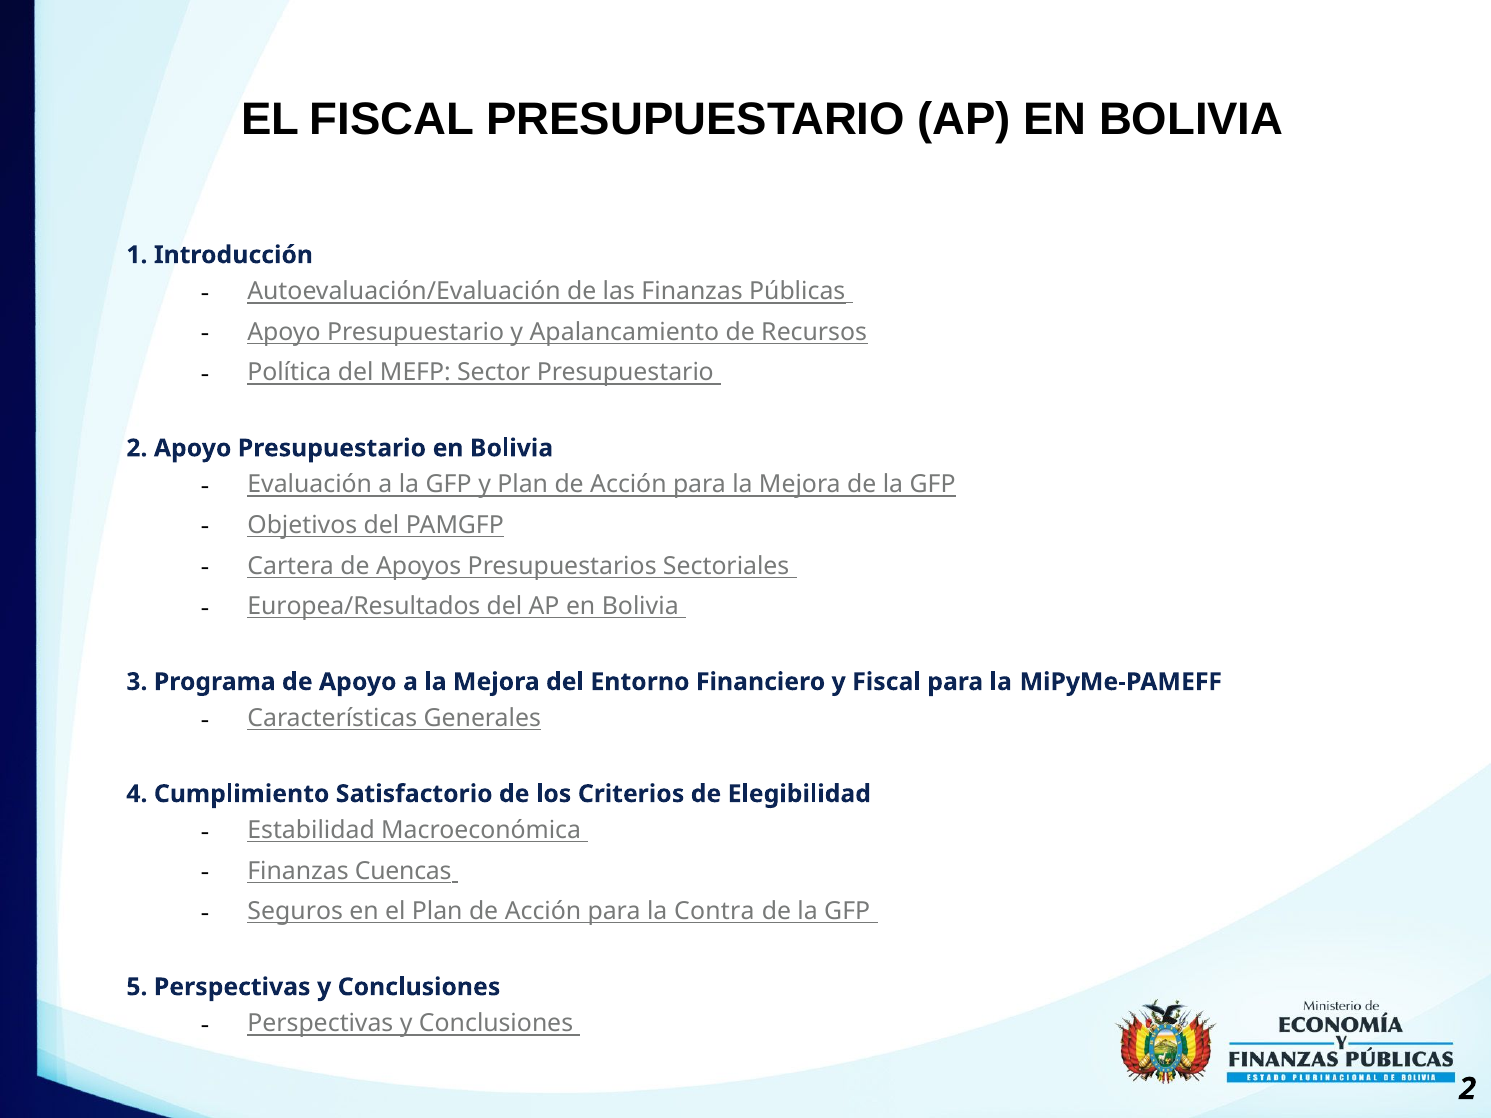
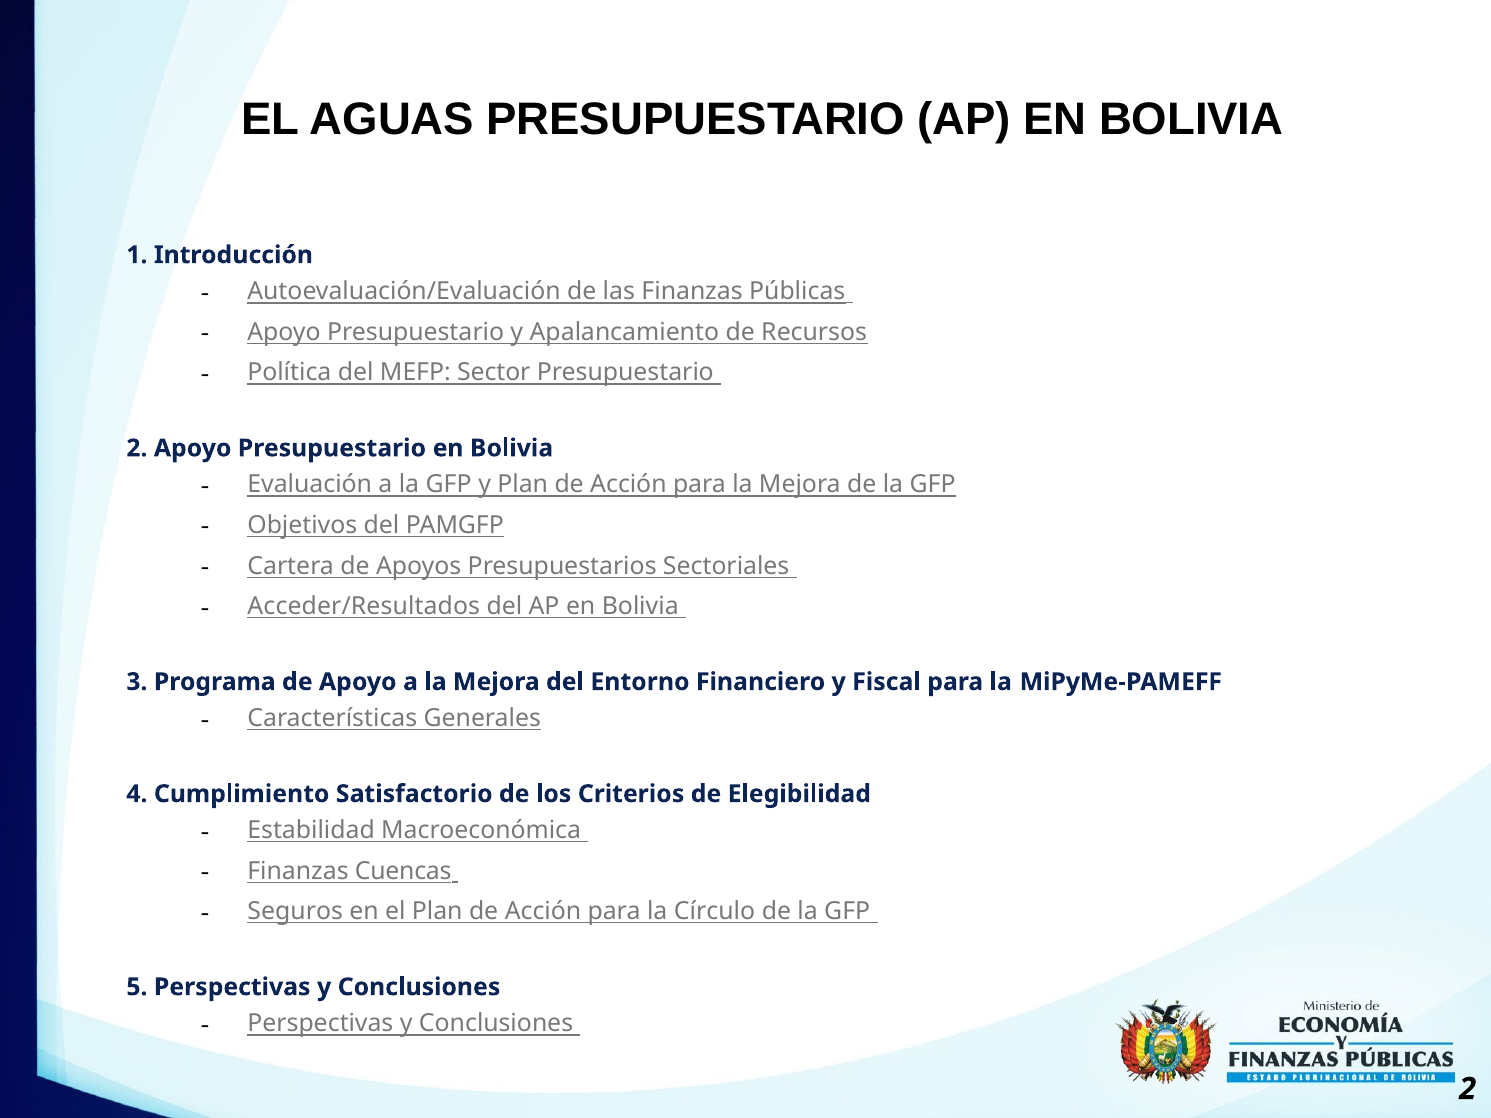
EL FISCAL: FISCAL -> AGUAS (392, 120)
Europea/Resultados: Europea/Resultados -> Acceder/Resultados (364, 607)
Contra: Contra -> Círculo (715, 912)
